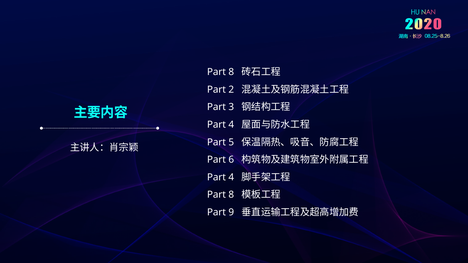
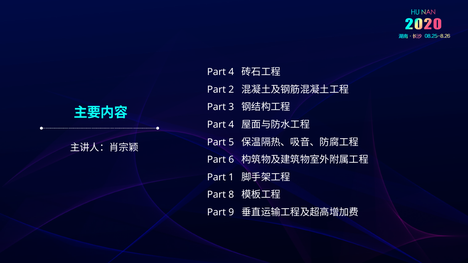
8: 8 -> 4 (231, 72)
4: 4 -> 1 (231, 177)
